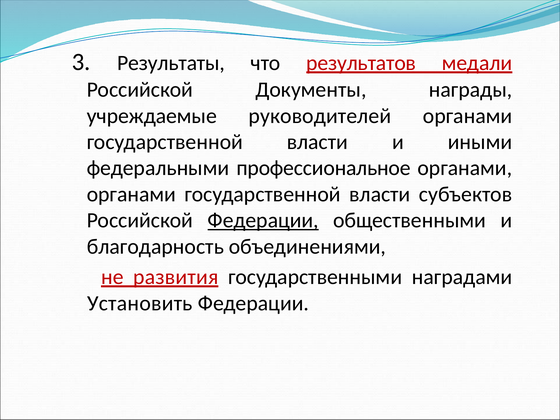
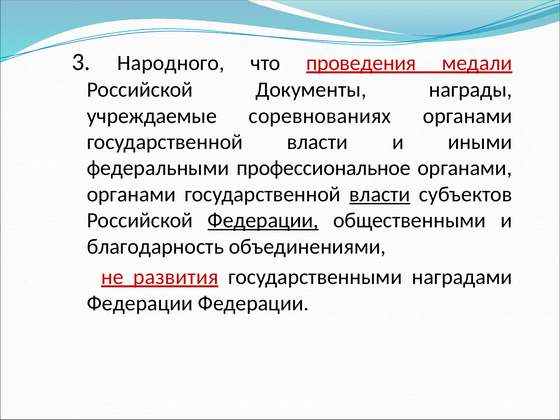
Результаты: Результаты -> Народного (171, 63)
результатов: результатов -> проведения (361, 63)
руководителей: руководителей -> соревнованиях (320, 116)
власти underline: none -> present (380, 194)
Установить: Установить -> Федерации (140, 303)
